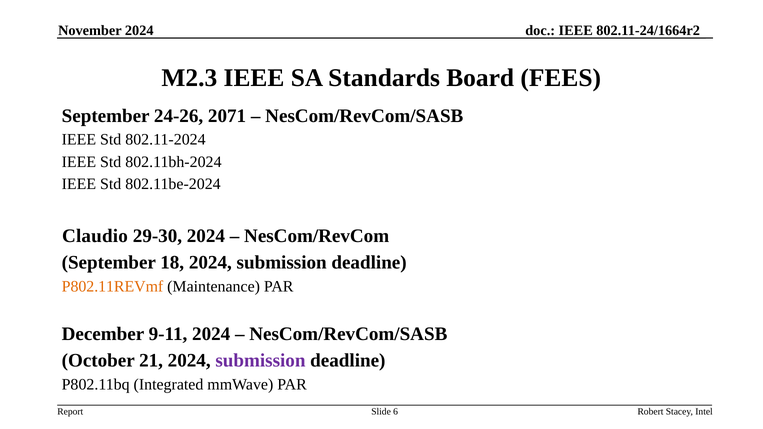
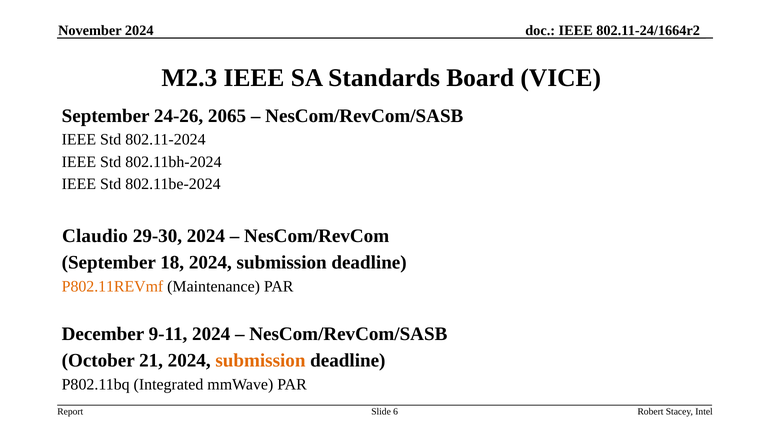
FEES: FEES -> VICE (561, 78)
2071: 2071 -> 2065 (227, 116)
submission colour: purple -> orange (260, 361)
